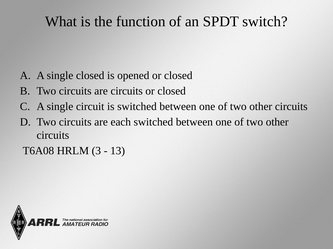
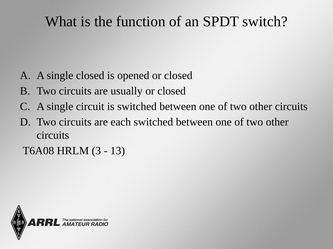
are circuits: circuits -> usually (127, 91)
